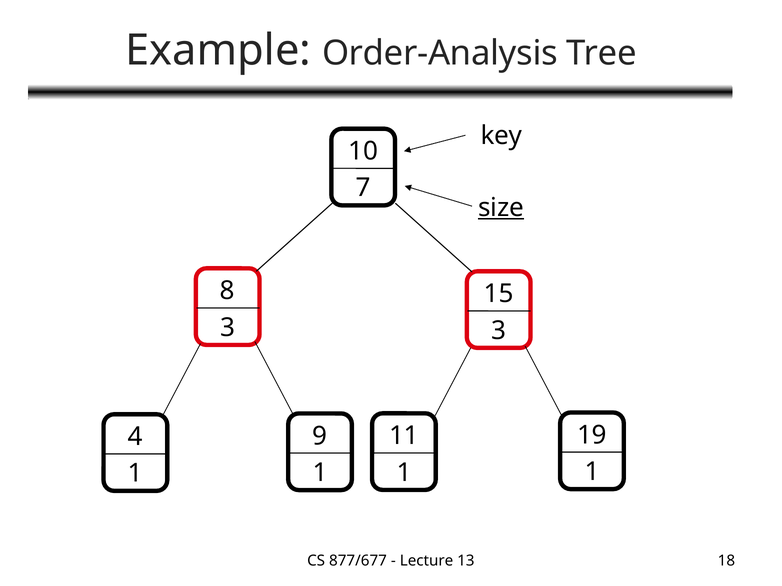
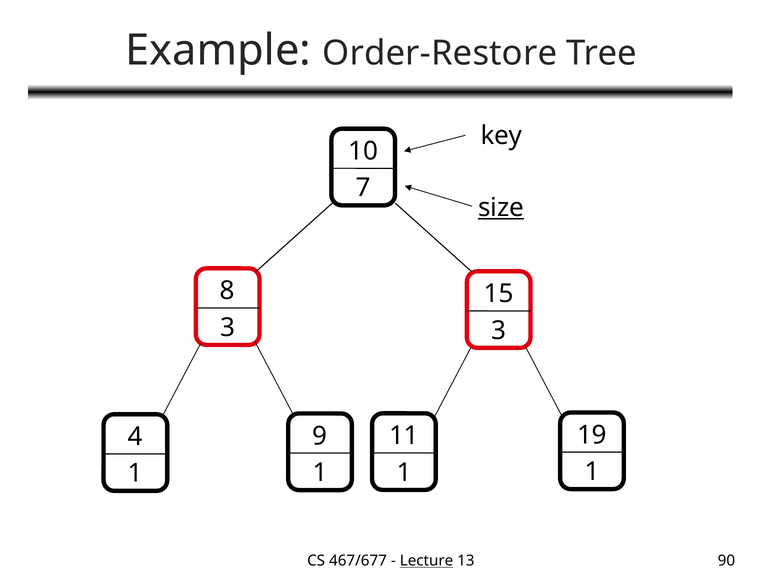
Order-Analysis: Order-Analysis -> Order-Restore (440, 53)
877/677: 877/677 -> 467/677 (358, 561)
Lecture underline: none -> present (427, 561)
18: 18 -> 90 (726, 561)
